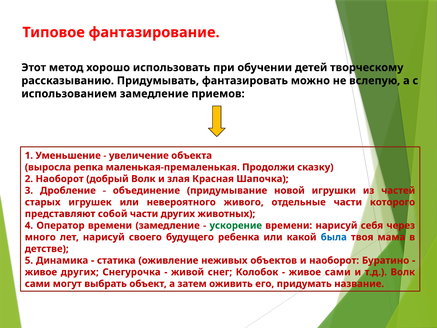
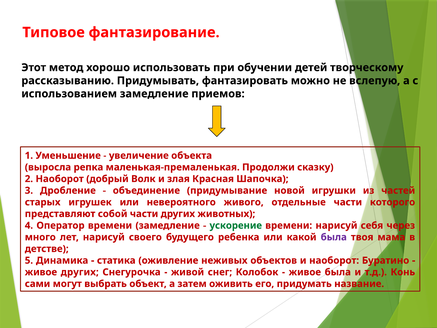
была colour: blue -> purple (334, 237)
живое сами: сами -> была (338, 272)
т.д Волк: Волк -> Конь (403, 272)
